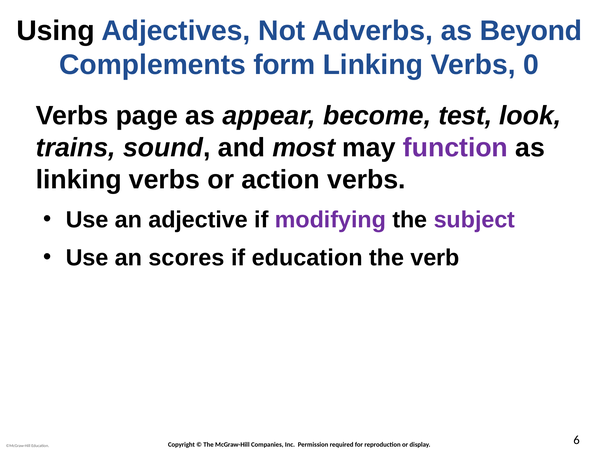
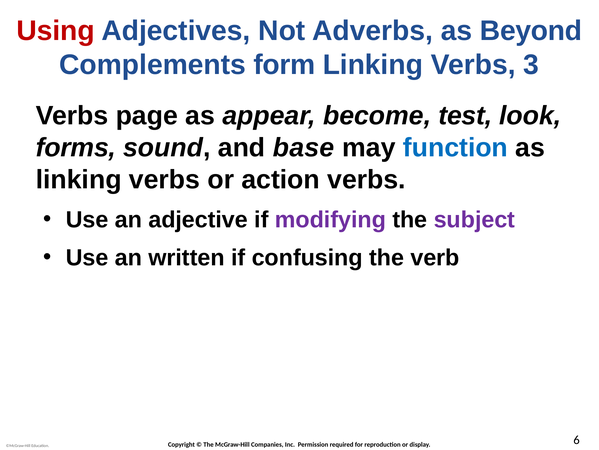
Using colour: black -> red (56, 31)
0: 0 -> 3 (531, 65)
trains: trains -> forms (76, 148)
most: most -> base (304, 148)
function colour: purple -> blue (455, 148)
scores: scores -> written (187, 257)
if education: education -> confusing (307, 257)
